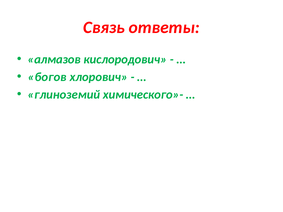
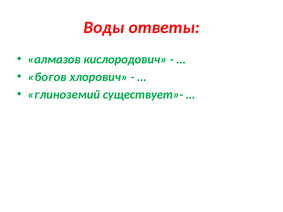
Связь: Связь -> Воды (104, 27)
химического»-: химического»- -> существует»- (143, 95)
